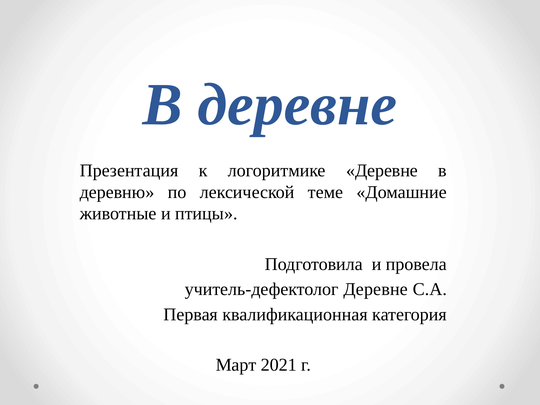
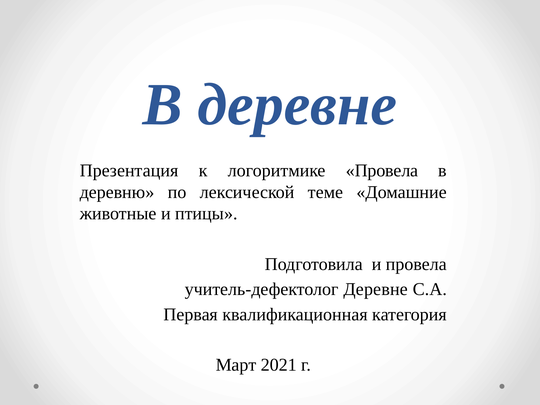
логоритмике Деревне: Деревне -> Провела (382, 170)
